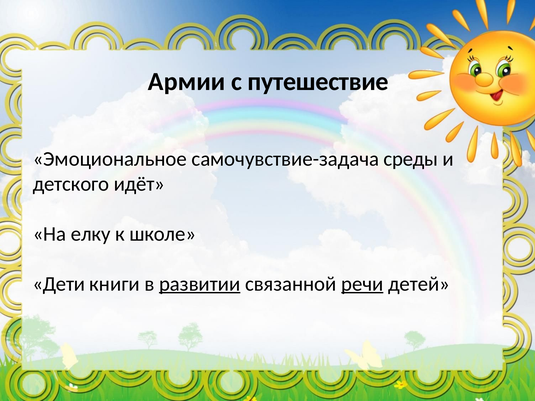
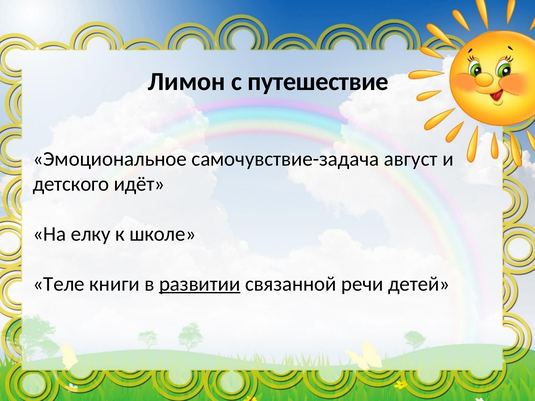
Армии: Армии -> Лимон (187, 82)
среды: среды -> август (411, 159)
Дети: Дети -> Теле (59, 284)
речи underline: present -> none (362, 284)
